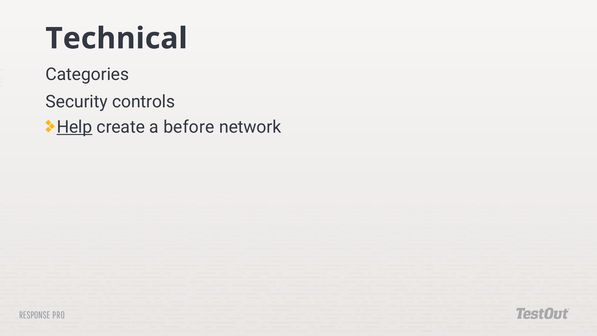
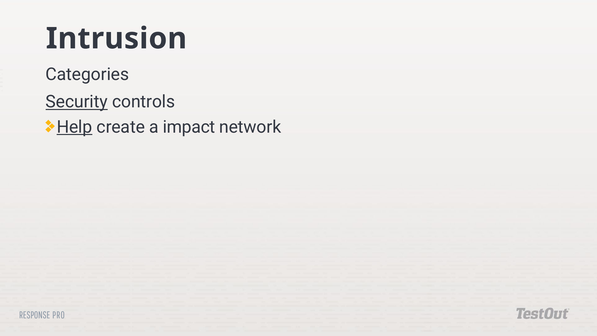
Technical: Technical -> Intrusion (116, 39)
Security underline: none -> present (77, 102)
before: before -> impact (189, 127)
